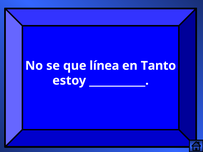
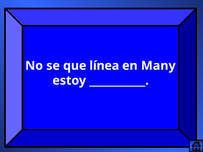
Tanto: Tanto -> Many (158, 66)
